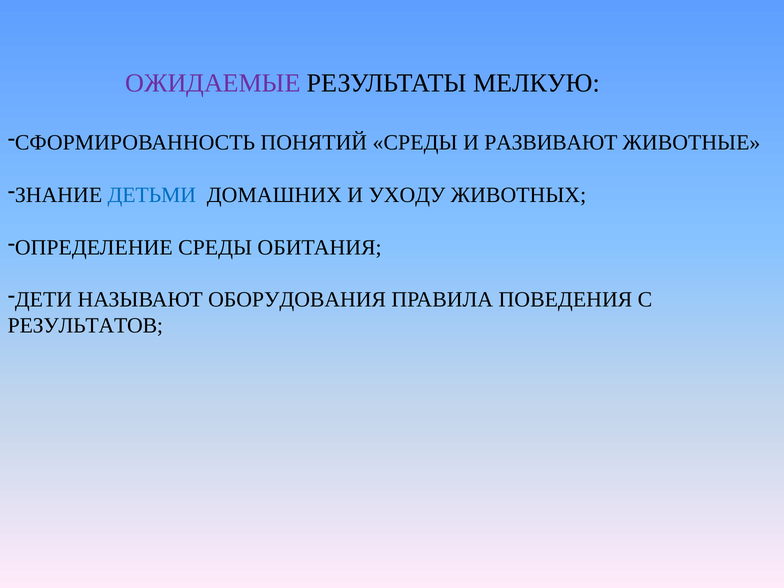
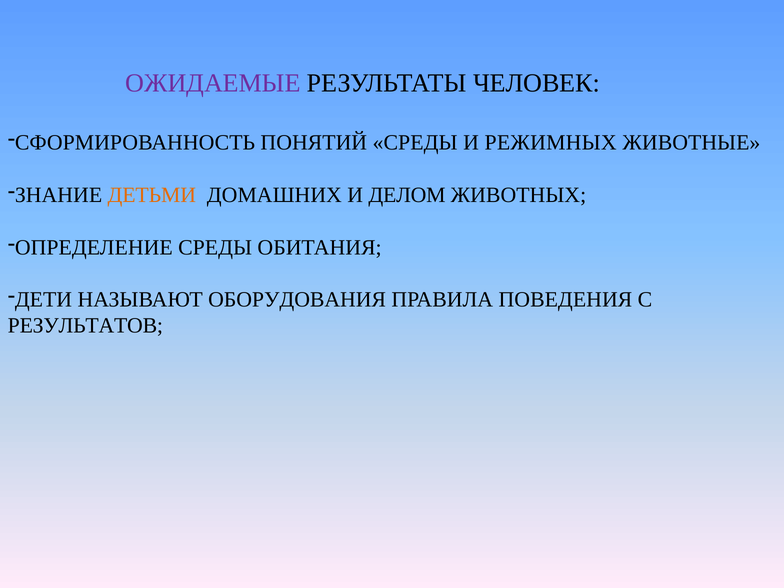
МЕЛКУЮ: МЕЛКУЮ -> ЧЕЛОВЕК (536, 83)
РАЗВИВАЮТ: РАЗВИВАЮТ -> РЕЖИМНЫХ (551, 143)
ДЕТЬМИ colour: blue -> orange (152, 195)
УХОДУ: УХОДУ -> ДЕЛОМ (407, 195)
